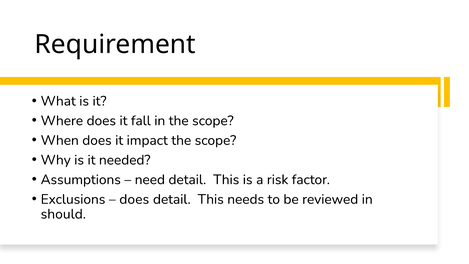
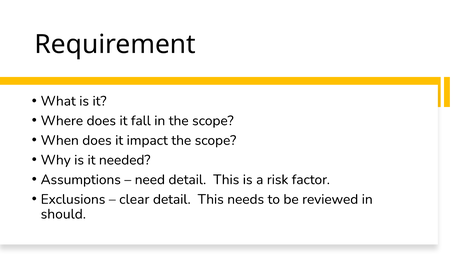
does: does -> clear (134, 199)
